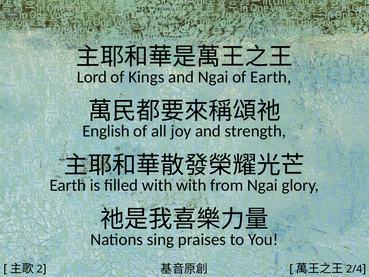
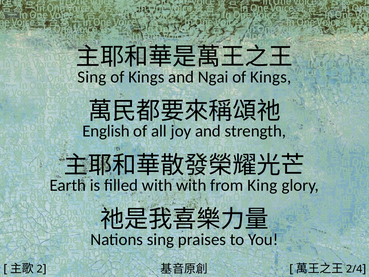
Lord: Lord -> Sing (92, 77)
Earth: Earth -> Kings (271, 77)
from Ngai: Ngai -> King (262, 185)
